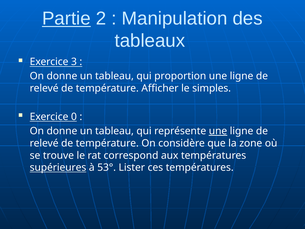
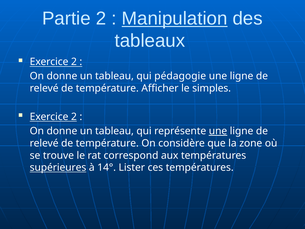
Partie underline: present -> none (66, 18)
Manipulation underline: none -> present (175, 18)
3: 3 -> 2 (74, 62)
proportion: proportion -> pédagogie (180, 76)
0: 0 -> 2 (74, 117)
53°: 53° -> 14° (107, 167)
